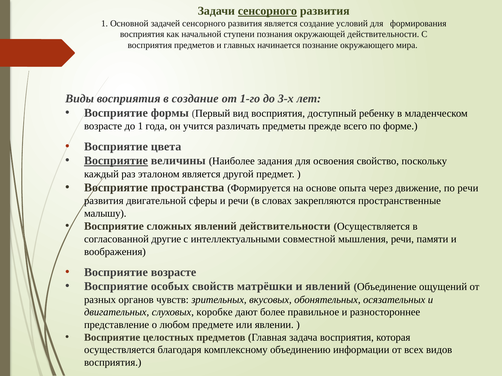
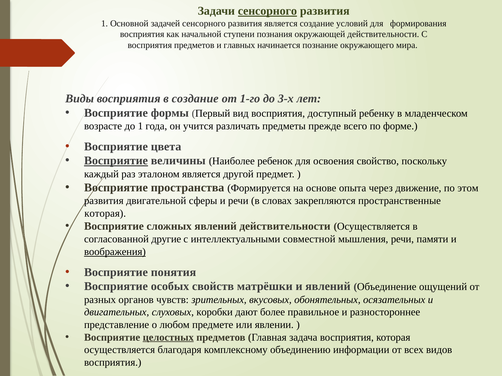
задания: задания -> ребенок (275, 161)
по речи: речи -> этом (468, 188)
малышу: малышу -> которая (105, 214)
воображения underline: none -> present (115, 252)
Восприятие возрасте: возрасте -> понятия (173, 273)
коробке: коробке -> коробки (215, 313)
целостных underline: none -> present (168, 338)
